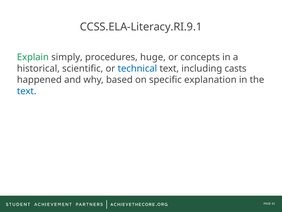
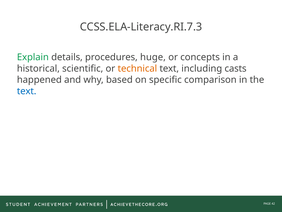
CCSS.ELA-Literacy.RI.9.1: CCSS.ELA-Literacy.RI.9.1 -> CCSS.ELA-Literacy.RI.7.3 (141, 27)
simply: simply -> details (67, 57)
technical colour: blue -> orange (137, 68)
explanation: explanation -> comparison (210, 80)
